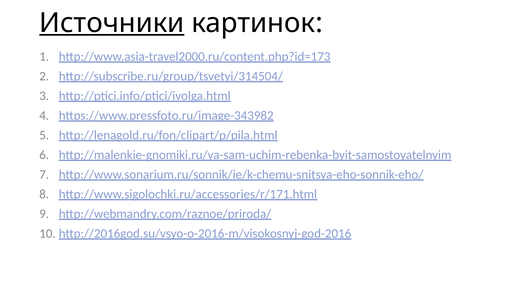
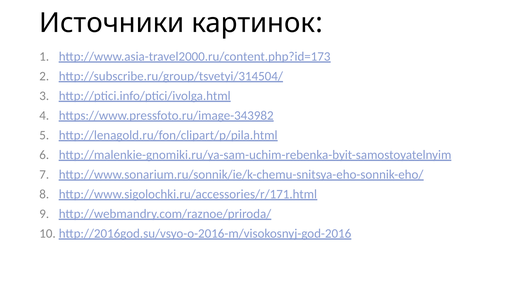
Источники underline: present -> none (112, 23)
